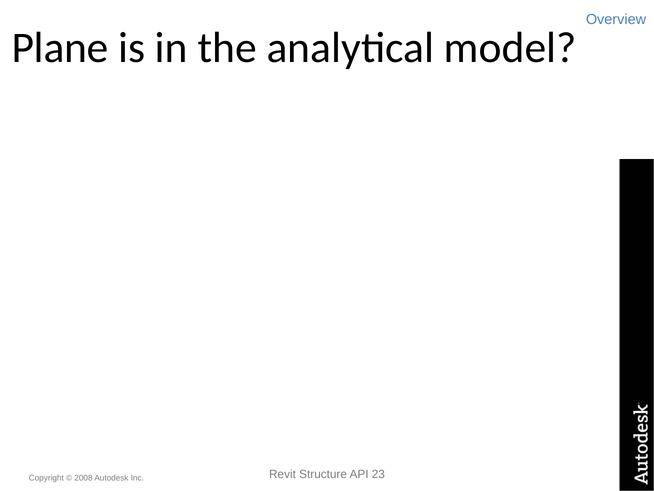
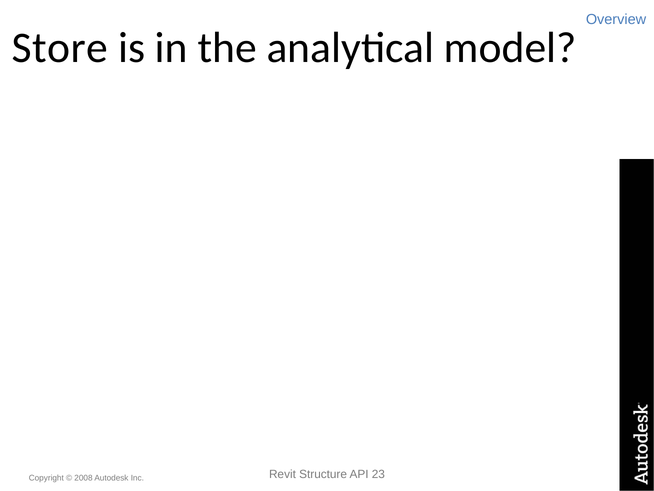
Plane: Plane -> Store (60, 48)
